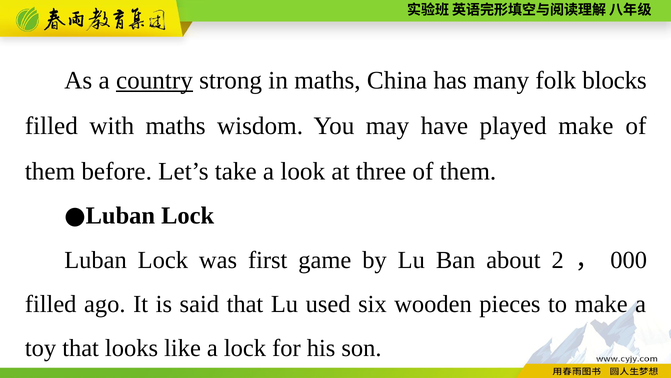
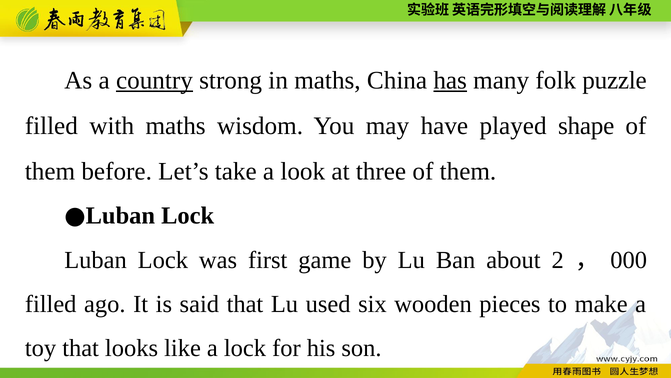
has underline: none -> present (450, 81)
blocks: blocks -> puzzle (615, 81)
played make: make -> shape (586, 126)
